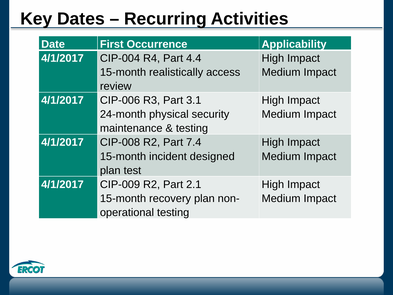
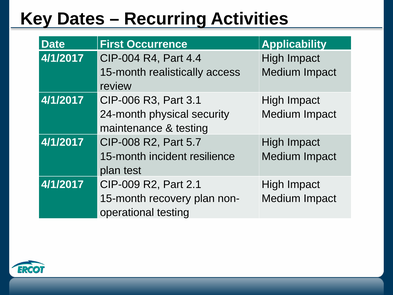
7.4: 7.4 -> 5.7 (194, 142)
designed: designed -> resilience (212, 156)
